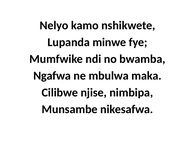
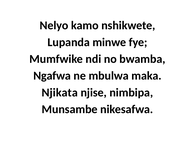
Cilibwe: Cilibwe -> Njikata (60, 92)
